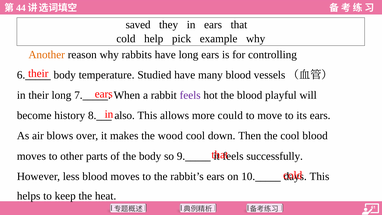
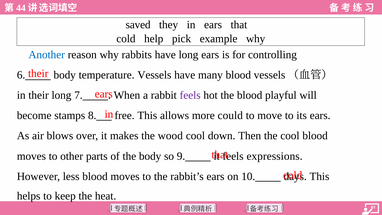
Another colour: orange -> blue (47, 55)
Studied: Studied -> Vessels (154, 75)
history: history -> stamps (70, 115)
also: also -> free (125, 115)
successfully: successfully -> expressions (275, 156)
